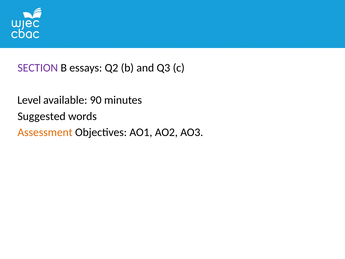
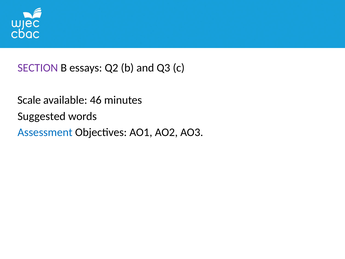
Level: Level -> Scale (29, 100)
90: 90 -> 46 (96, 100)
Assessment colour: orange -> blue (45, 132)
